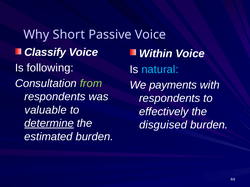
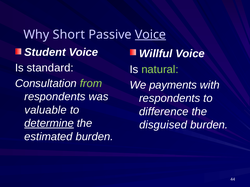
Voice underline: none -> present (150, 35)
Classify: Classify -> Student (45, 52)
Within: Within -> Willful (156, 54)
following: following -> standard (50, 68)
natural colour: light blue -> light green (160, 70)
effectively: effectively -> difference (164, 112)
